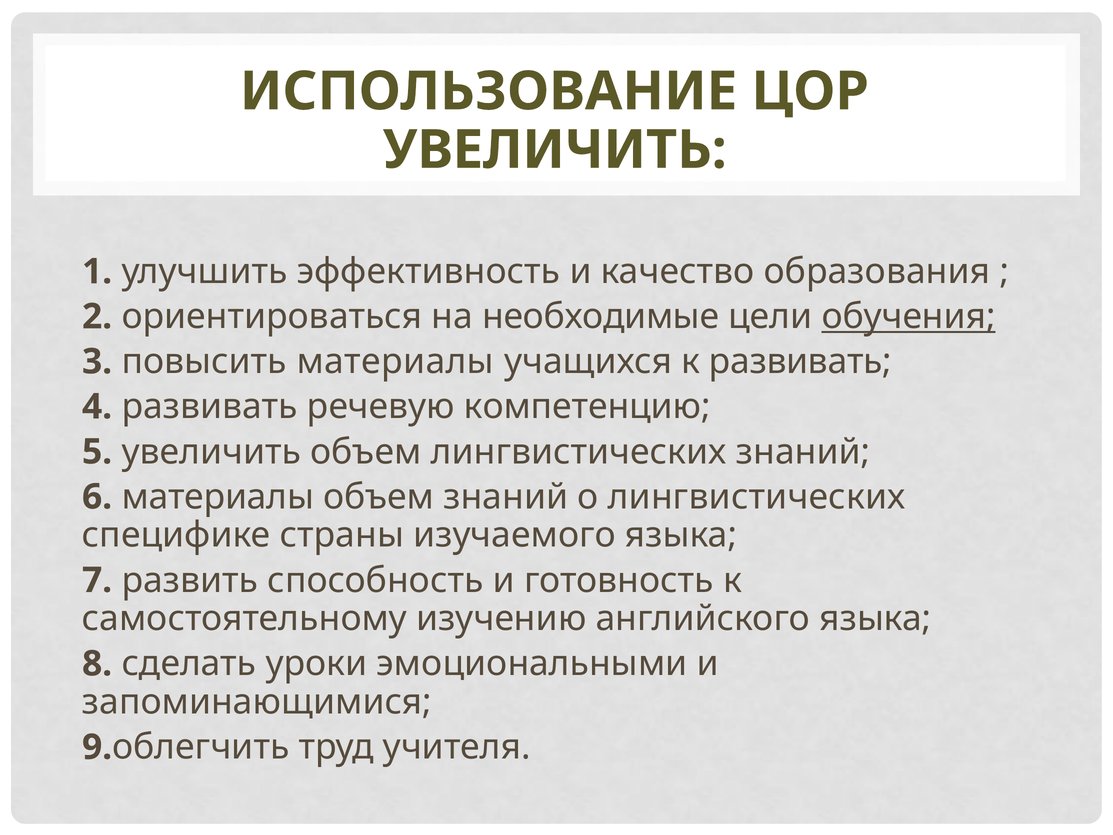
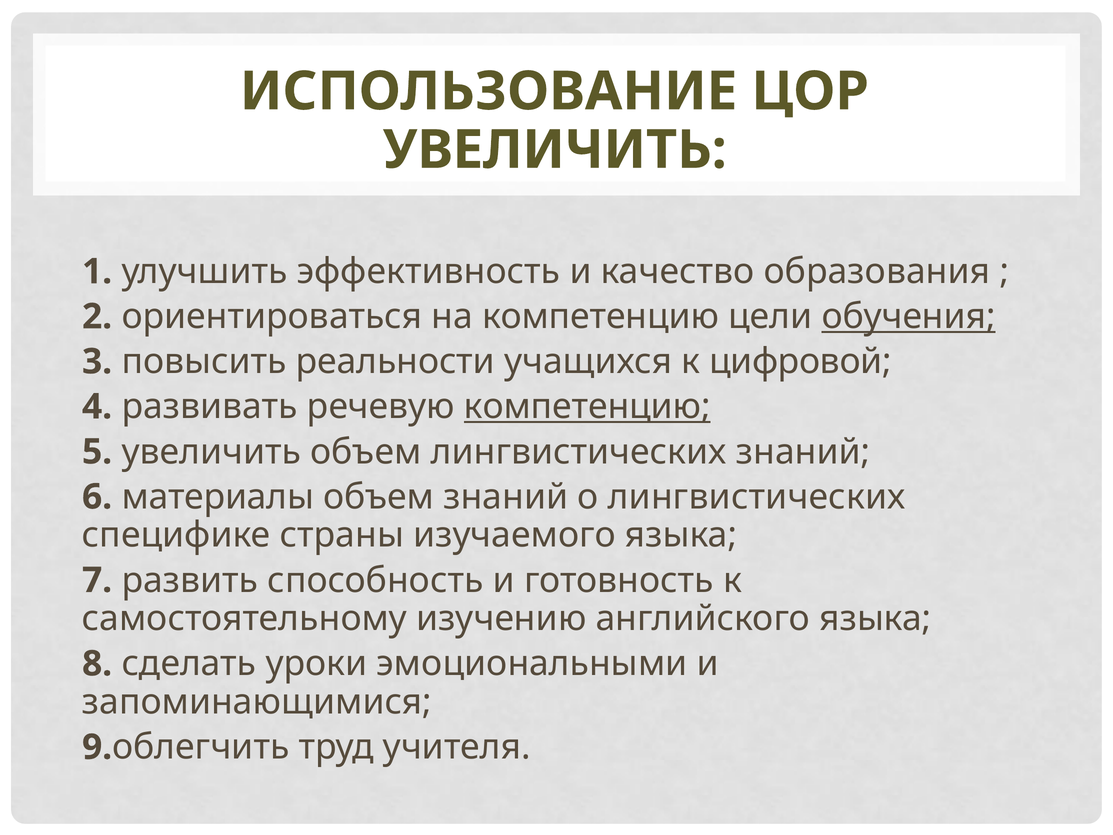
на необходимые: необходимые -> компетенцию (601, 317)
повысить материалы: материалы -> реальности (395, 362)
к развивать: развивать -> цифровой (800, 362)
компетенцию underline: none -> present (587, 407)
